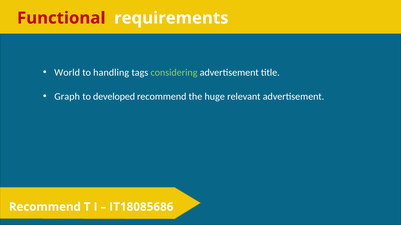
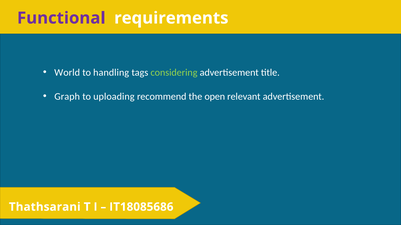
Functional colour: red -> purple (61, 18)
developed: developed -> uploading (114, 97)
huge: huge -> open (215, 97)
Recommend: Recommend -> Thathsarani (45, 207)
